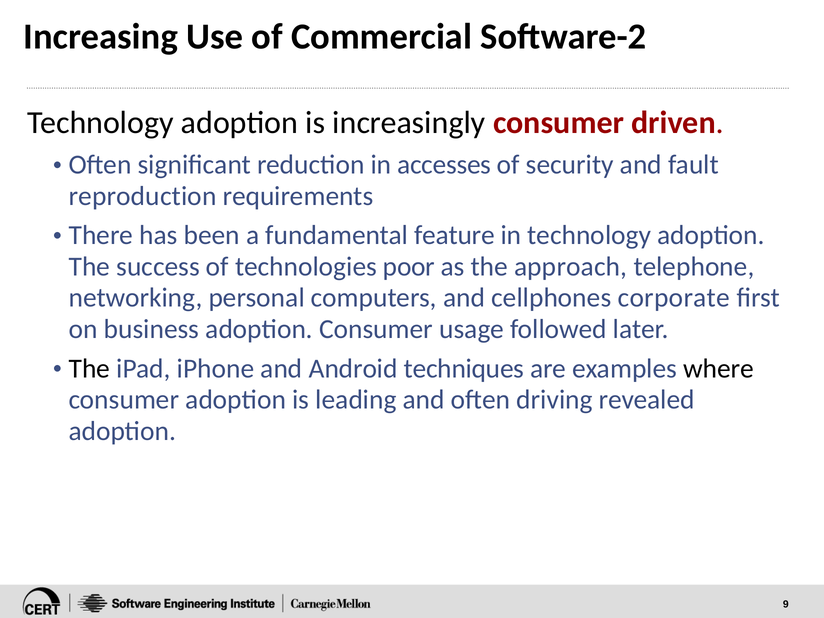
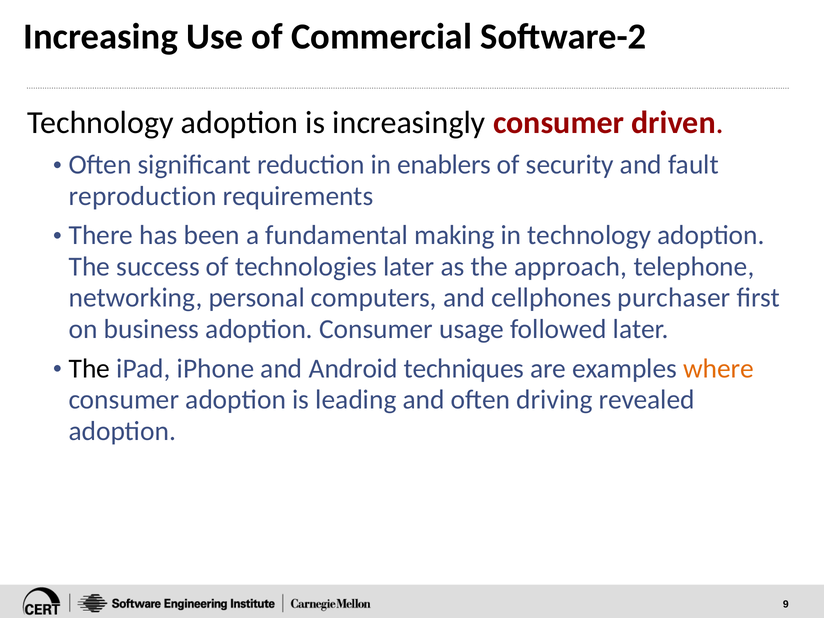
accesses: accesses -> enablers (444, 165)
feature: feature -> making (455, 235)
technologies poor: poor -> later (409, 267)
corporate: corporate -> purchaser (674, 298)
where colour: black -> orange (719, 369)
